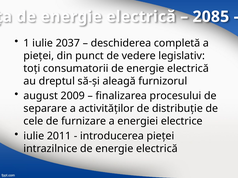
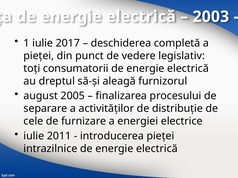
2085: 2085 -> 2003 (211, 17)
2037: 2037 -> 2017 (68, 43)
2009: 2009 -> 2005 (73, 96)
